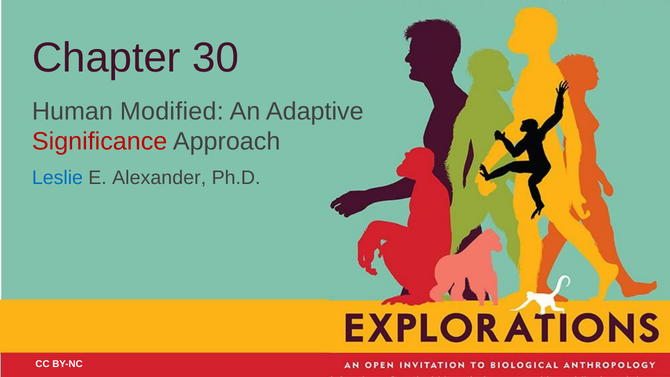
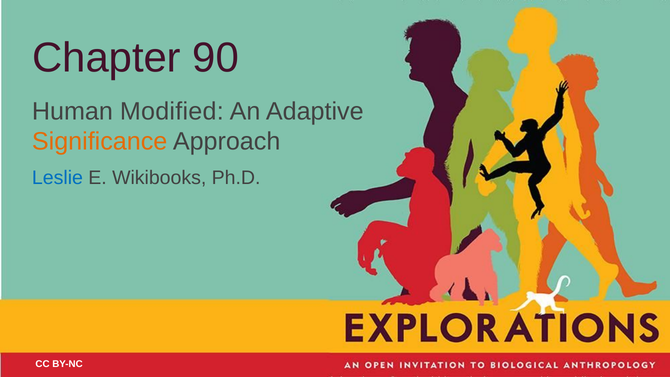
30: 30 -> 90 (216, 58)
Significance colour: red -> orange (100, 142)
Alexander: Alexander -> Wikibooks (159, 178)
